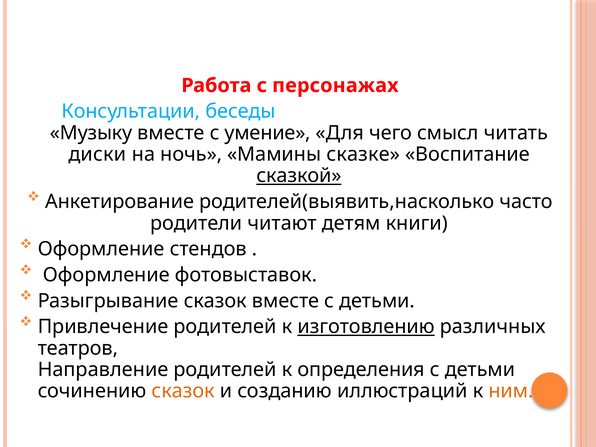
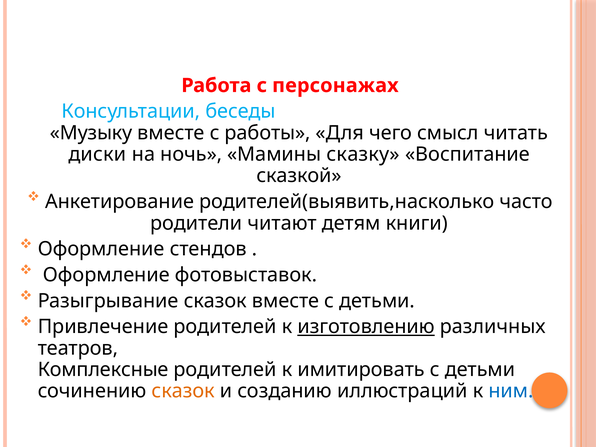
умение: умение -> работы (268, 133)
сказке: сказке -> сказку (363, 154)
сказкой underline: present -> none (299, 176)
Направление: Направление -> Комплексные (103, 370)
определения: определения -> имитировать (361, 370)
ним colour: orange -> blue (511, 391)
